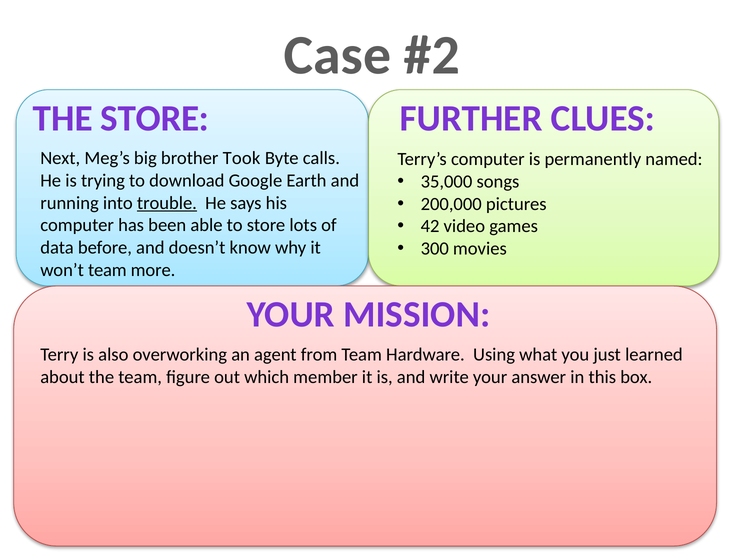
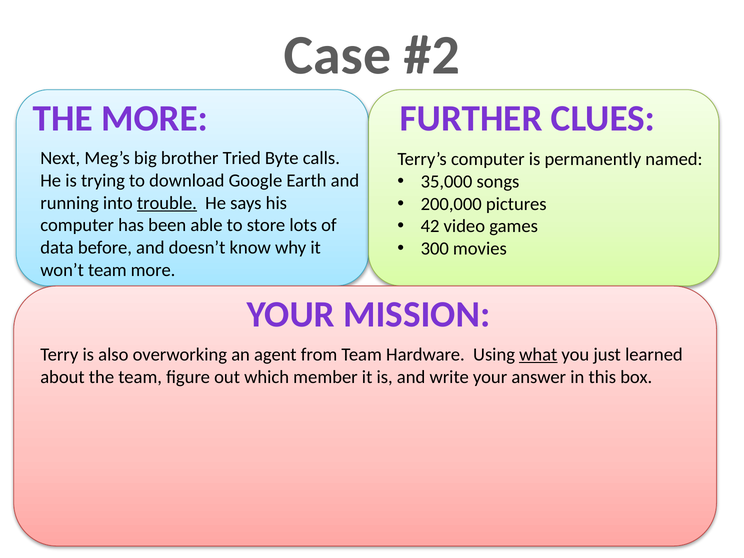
THE STORE: STORE -> MORE (155, 118)
Took: Took -> Tried (242, 158)
what underline: none -> present (538, 355)
